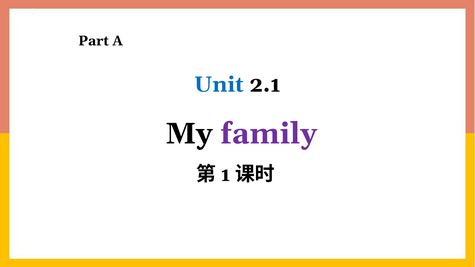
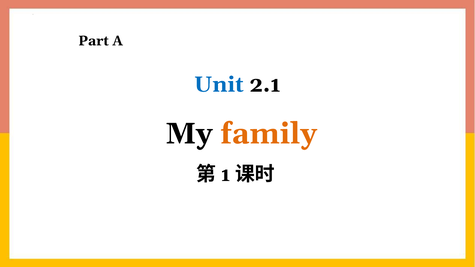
family colour: purple -> orange (269, 134)
